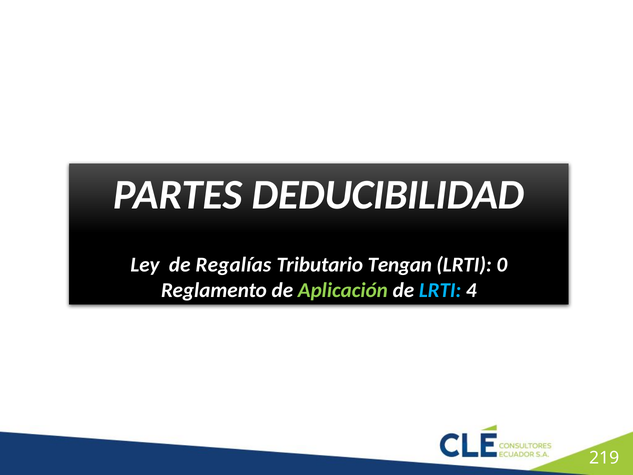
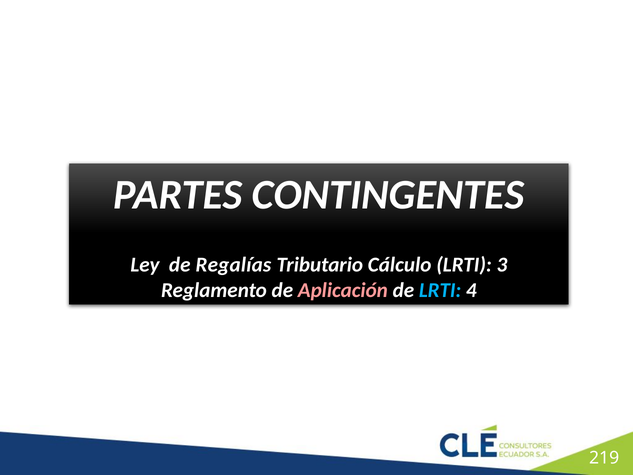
DEDUCIBILIDAD: DEDUCIBILIDAD -> CONTINGENTES (388, 195)
Tengan: Tengan -> Cálculo (400, 265)
0: 0 -> 3 (502, 265)
Aplicación colour: light green -> pink (343, 290)
